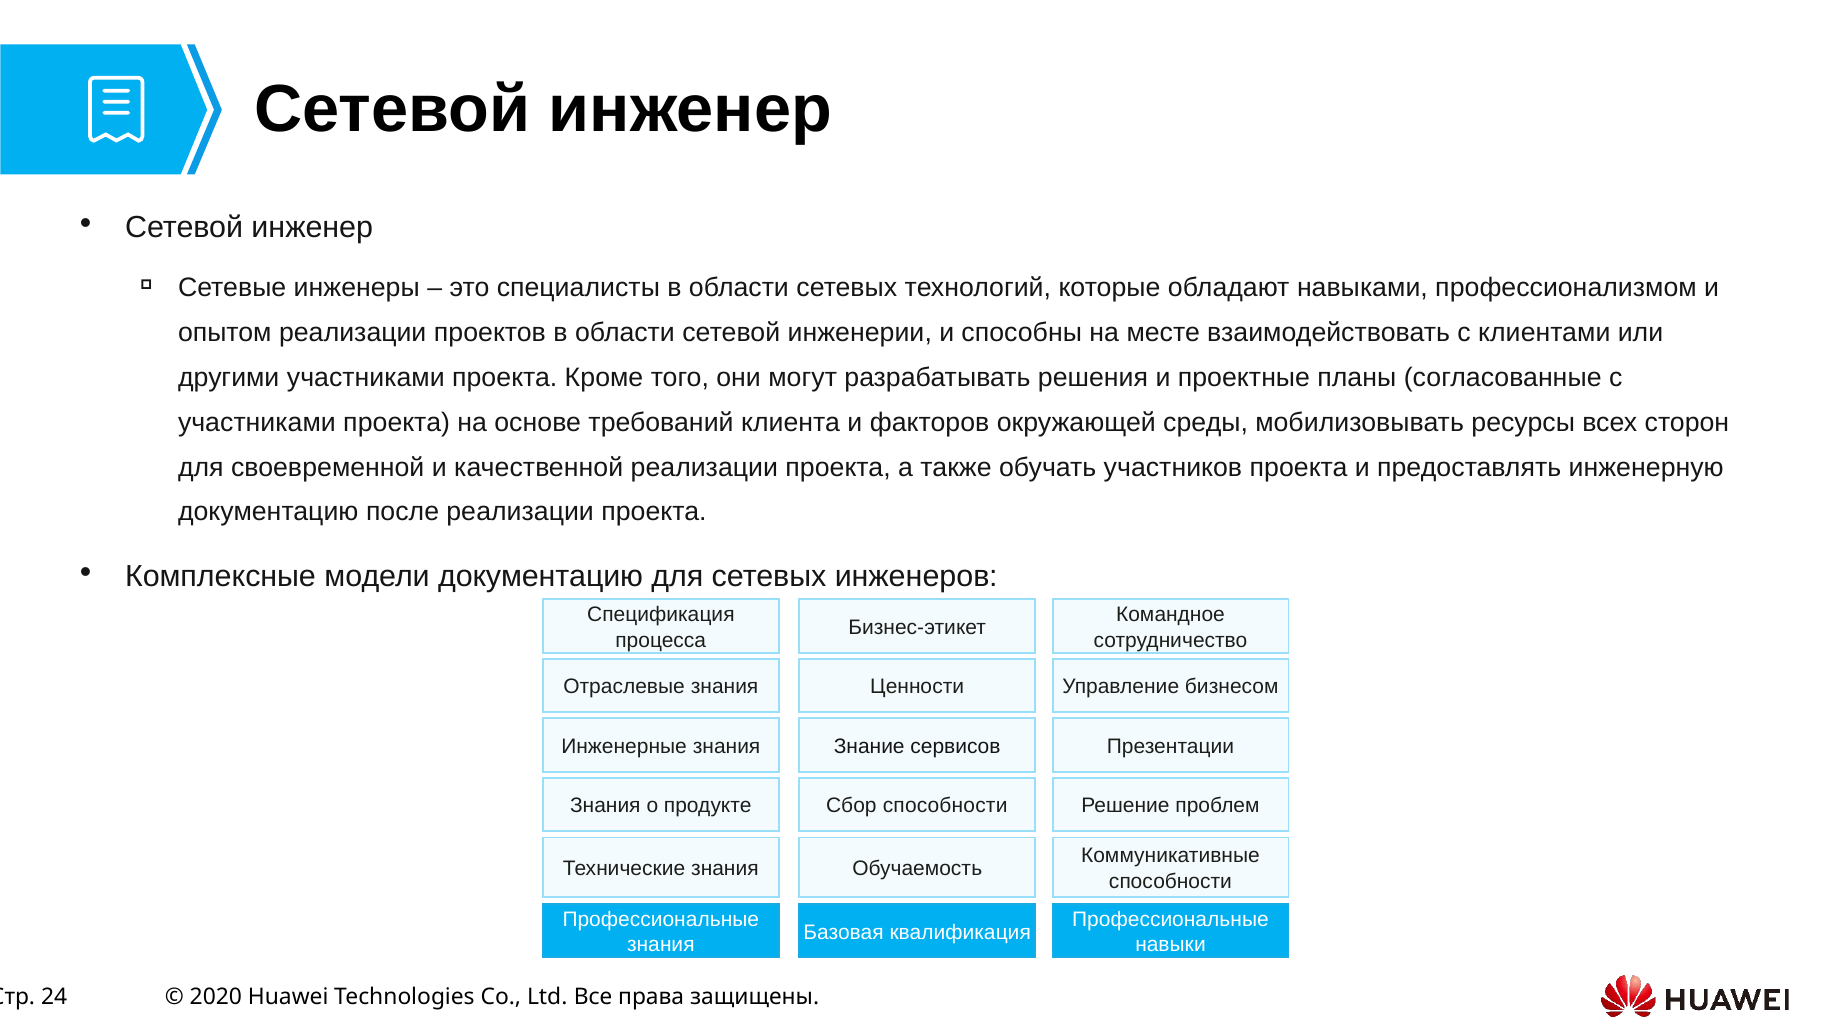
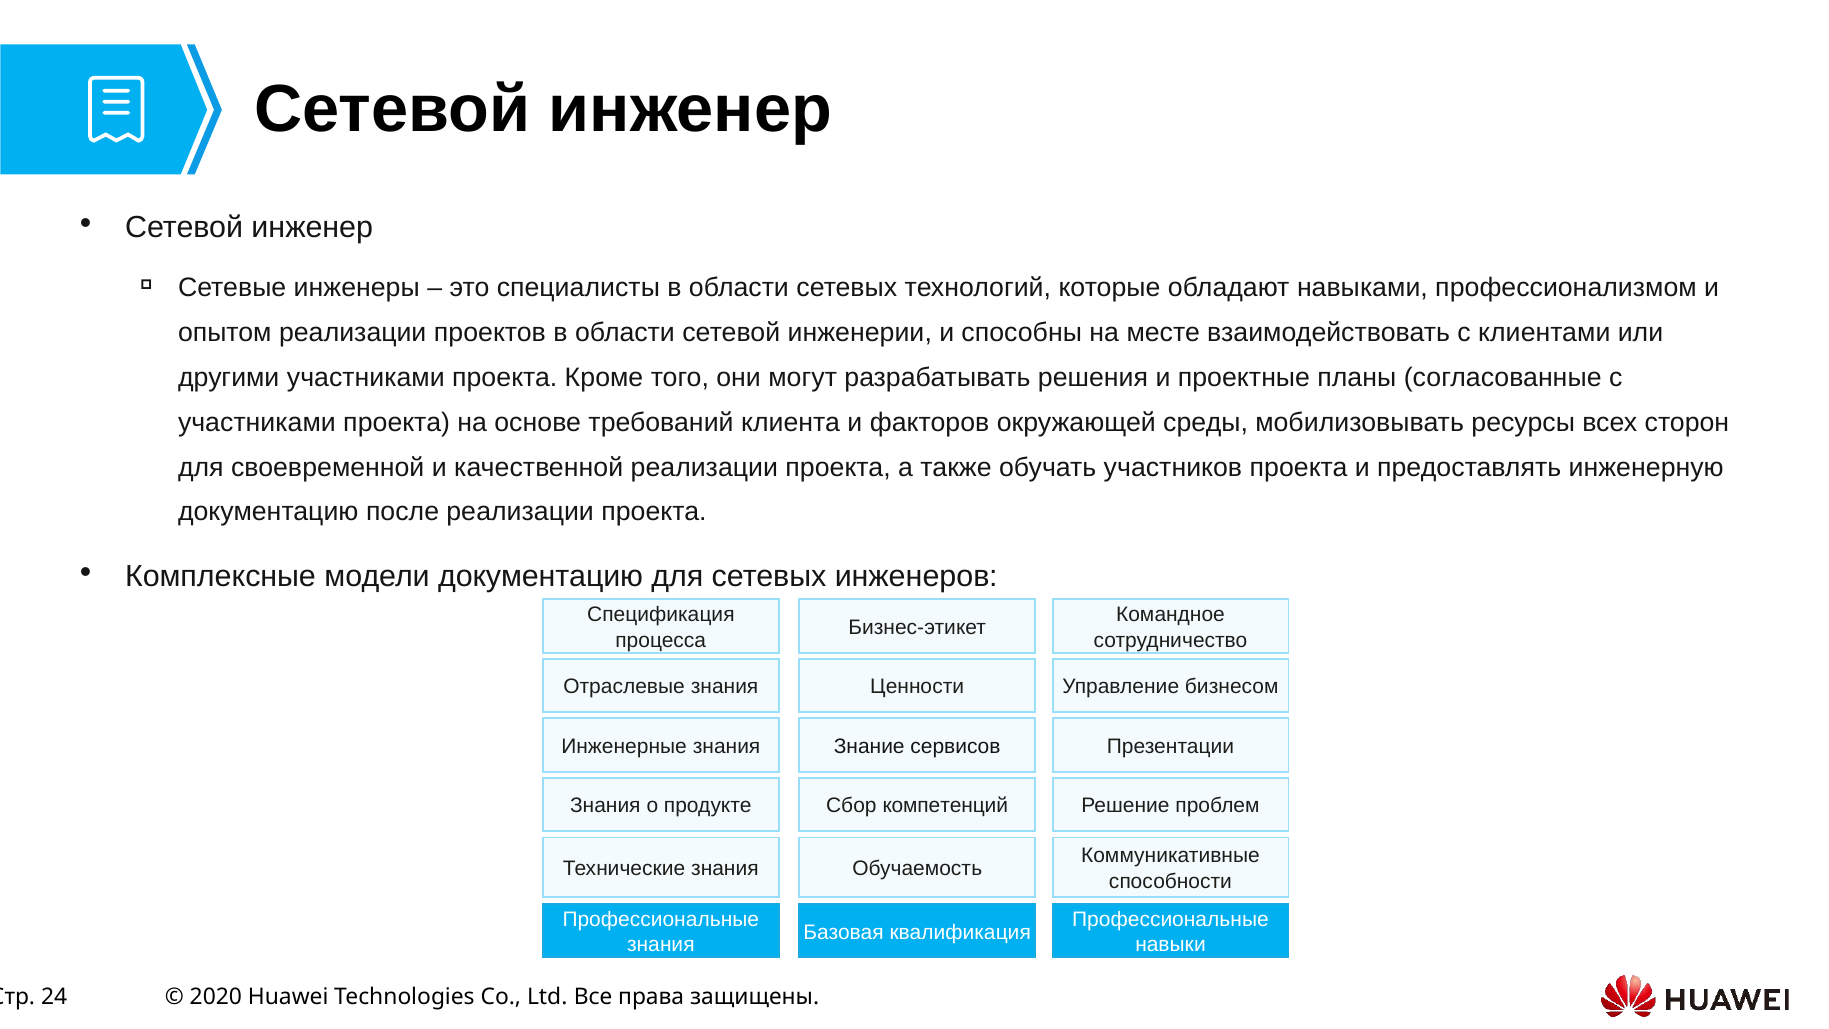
Сбор способности: способности -> компетенций (945, 806)
